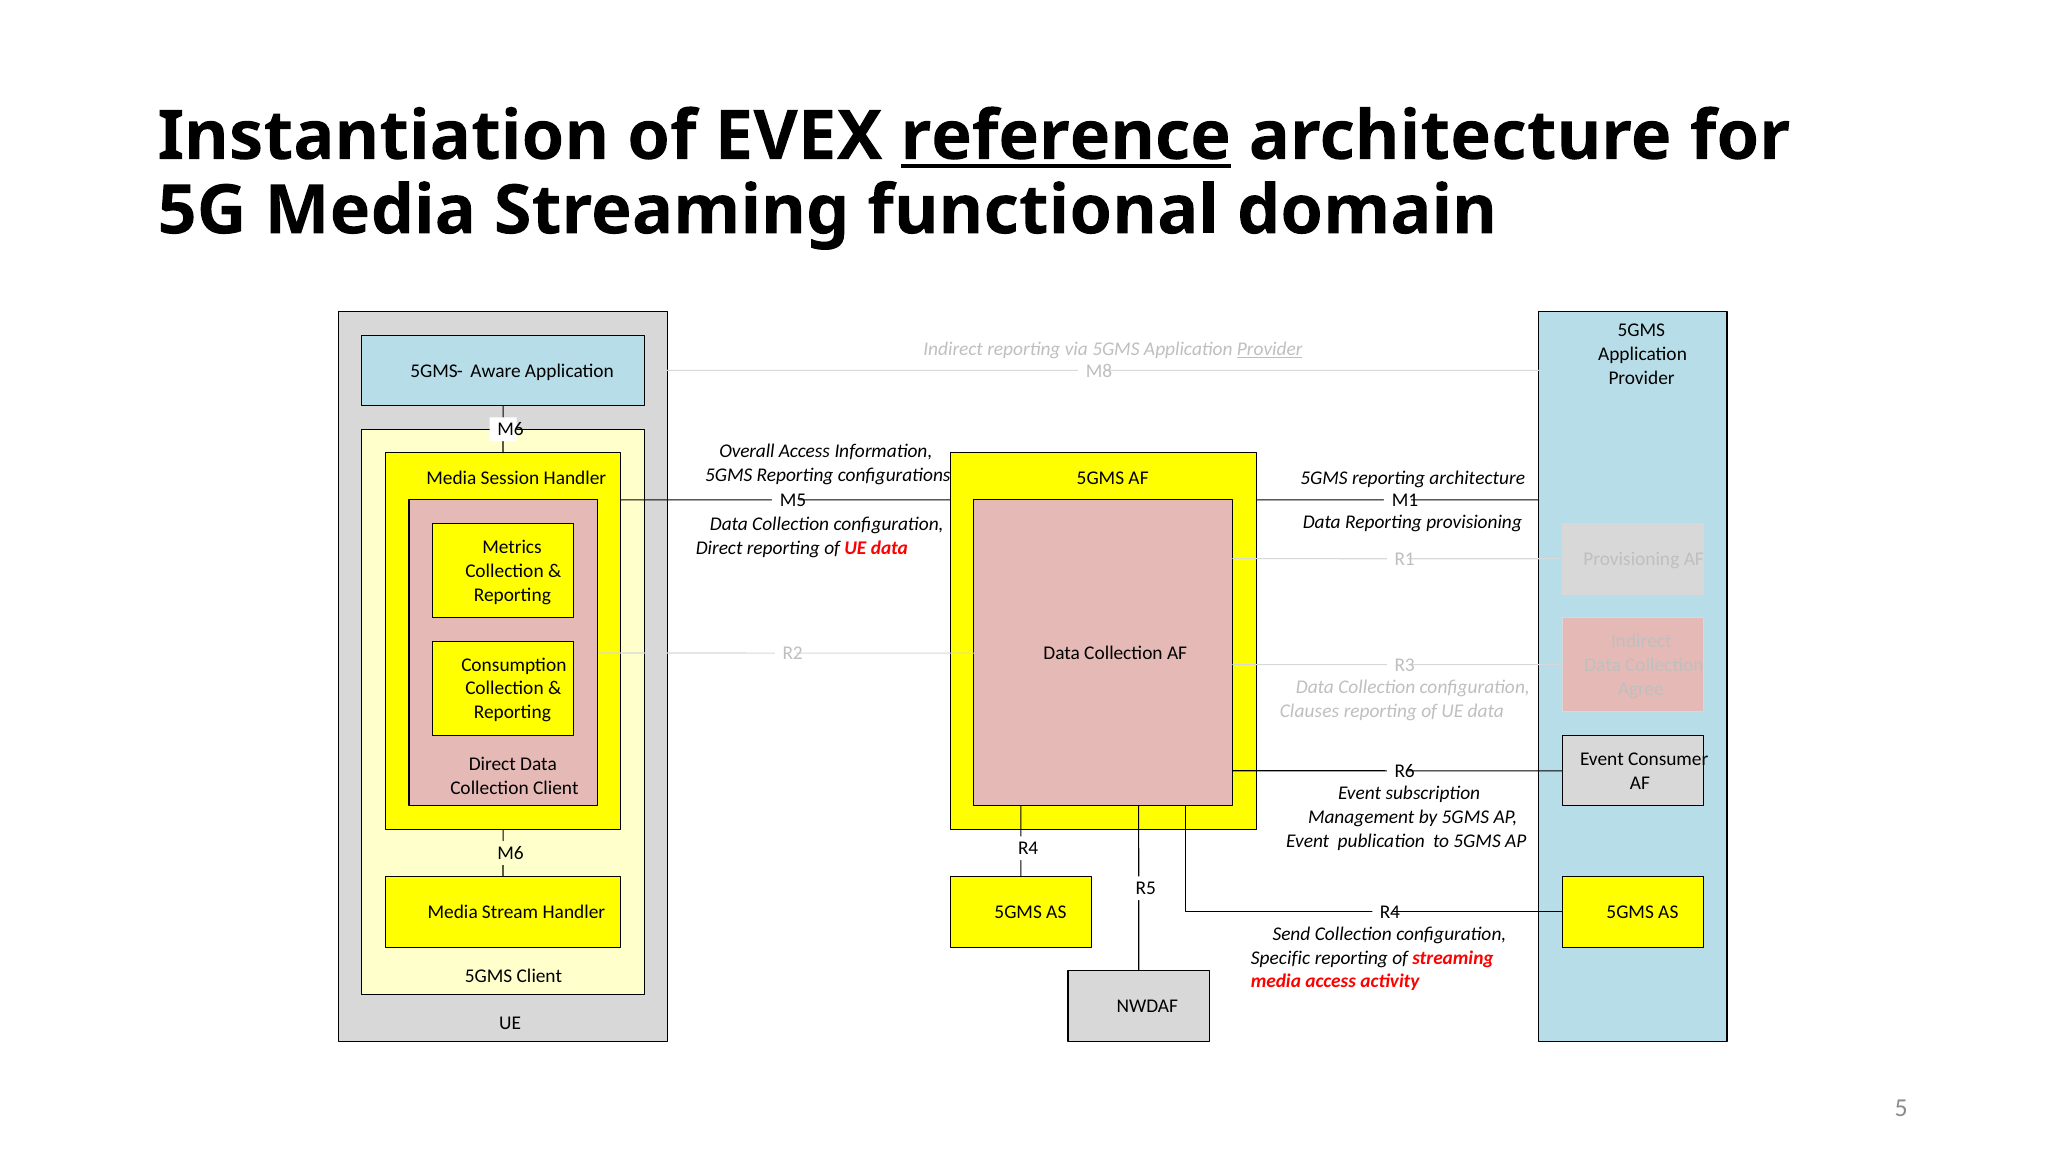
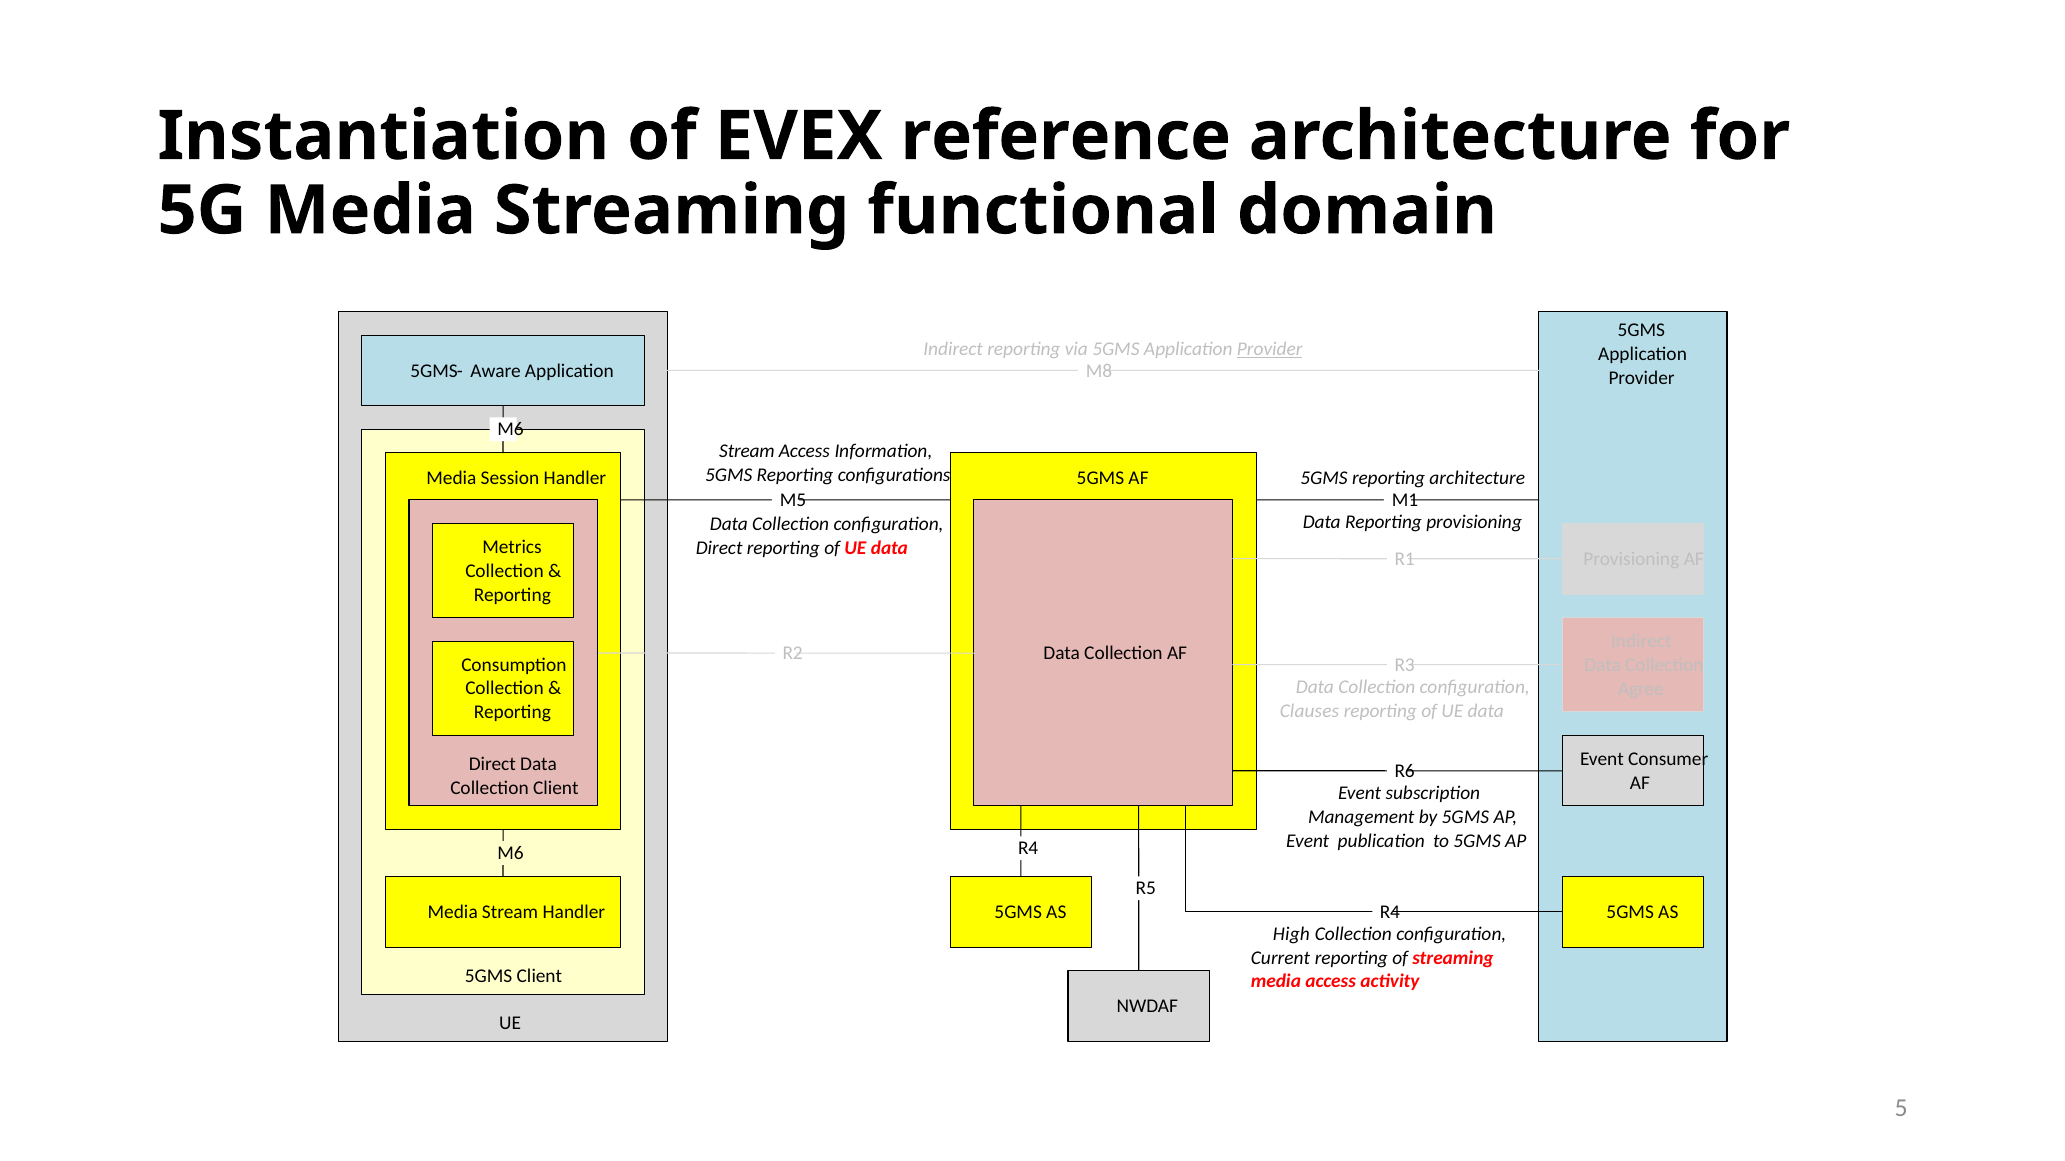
reference underline: present -> none (1066, 136)
Overall: Overall -> Stream (747, 451)
Send: Send -> High (1291, 935)
Specific: Specific -> Current (1281, 959)
